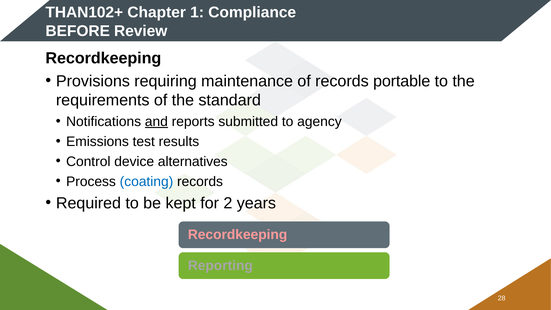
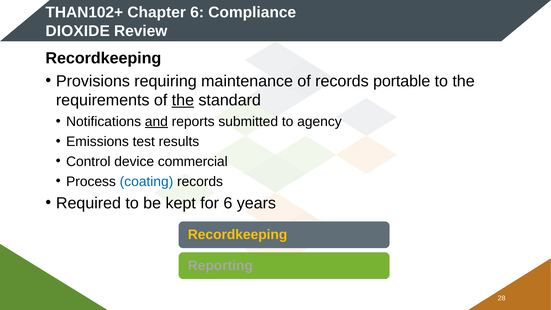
Chapter 1: 1 -> 6 (197, 12)
BEFORE: BEFORE -> DIOXIDE (78, 31)
the underline: none -> present (183, 100)
alternatives: alternatives -> commercial (193, 161)
for 2: 2 -> 6 (228, 203)
Recordkeeping colour: pink -> yellow (238, 235)
